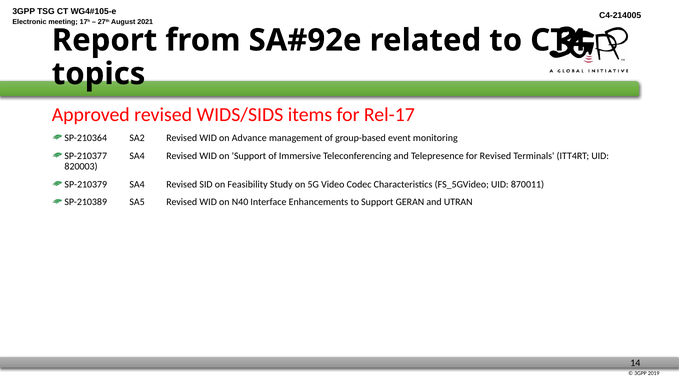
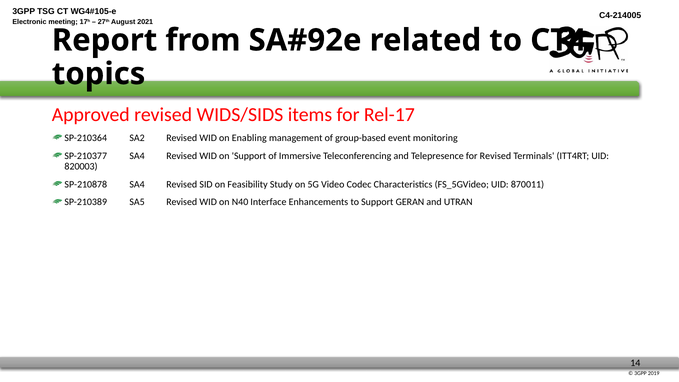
Advance: Advance -> Enabling (249, 138)
SP-210379: SP-210379 -> SP-210878 (86, 184)
